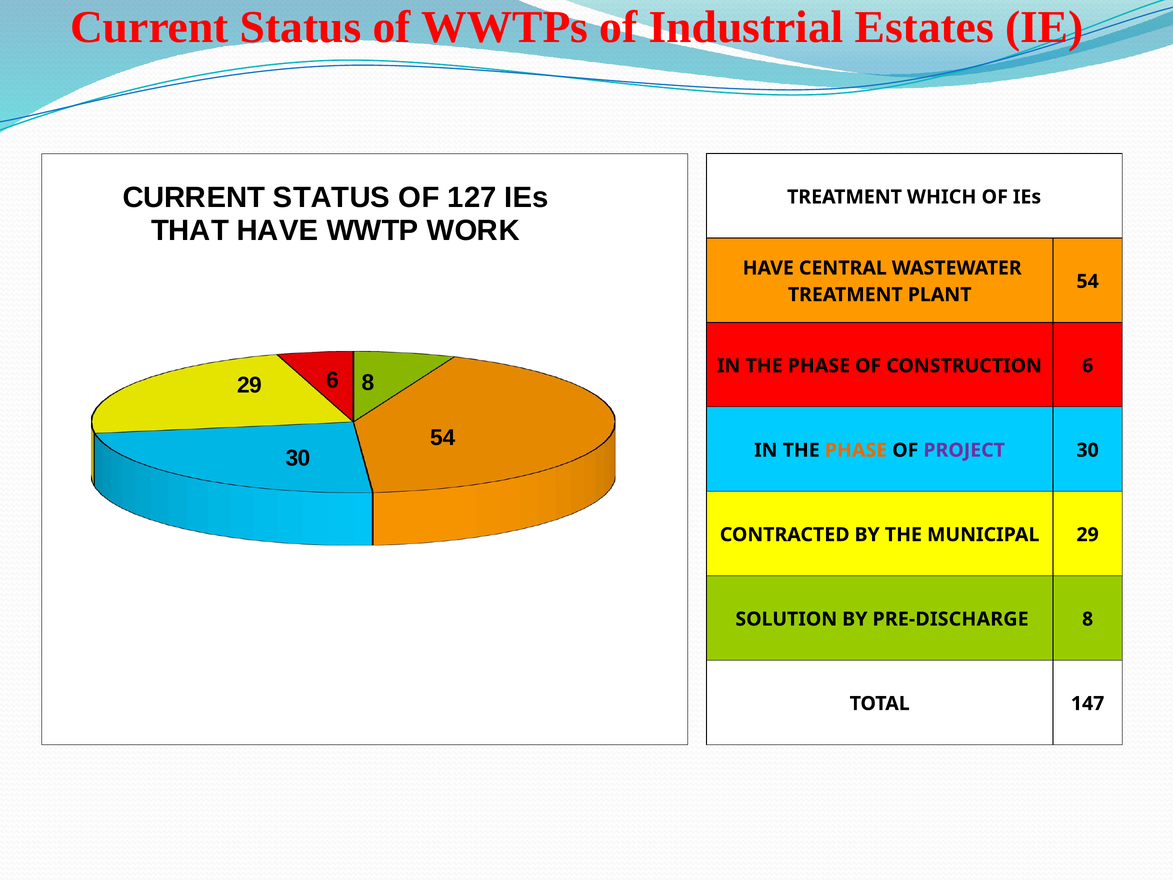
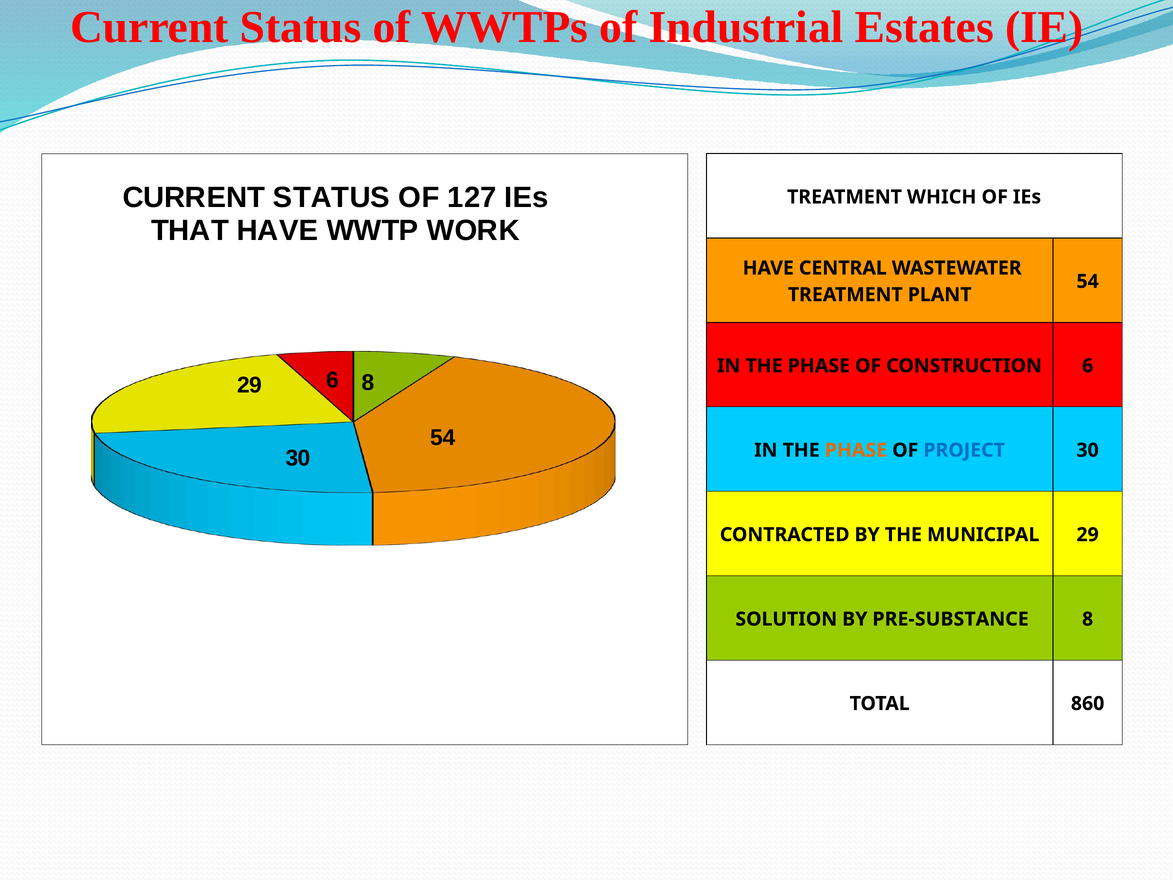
PROJECT colour: purple -> blue (964, 450)
PRE-DISCHARGE: PRE-DISCHARGE -> PRE-SUBSTANCE (951, 619)
147: 147 -> 860 (1088, 703)
